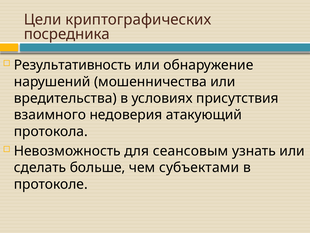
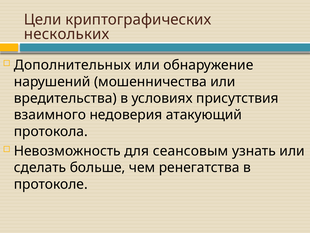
посредника: посредника -> нескольких (67, 34)
Результативность: Результативность -> Дополнительных (72, 65)
субъектами: субъектами -> ренегатства (199, 167)
